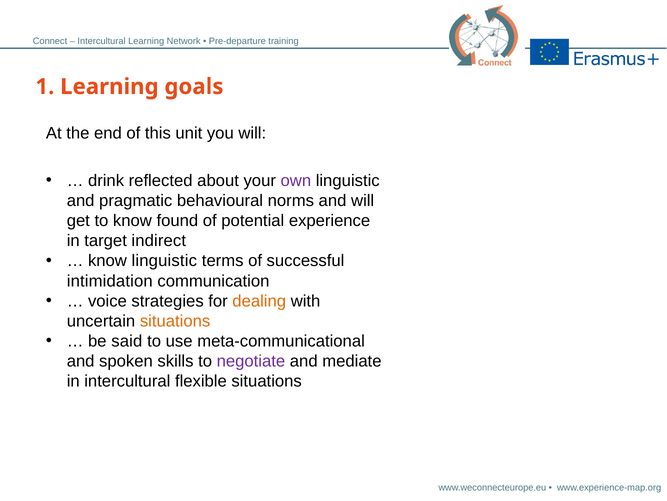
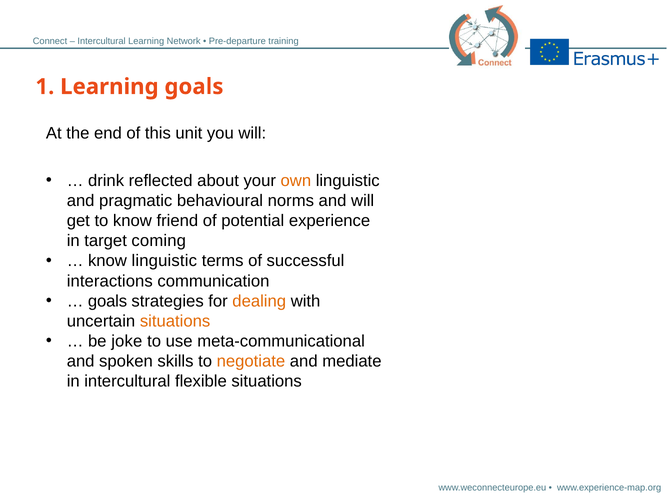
own colour: purple -> orange (296, 181)
found: found -> friend (177, 221)
indirect: indirect -> coming (159, 241)
intimidation: intimidation -> interactions (110, 281)
voice: voice -> goals (108, 301)
said: said -> joke (127, 341)
negotiate colour: purple -> orange (251, 361)
